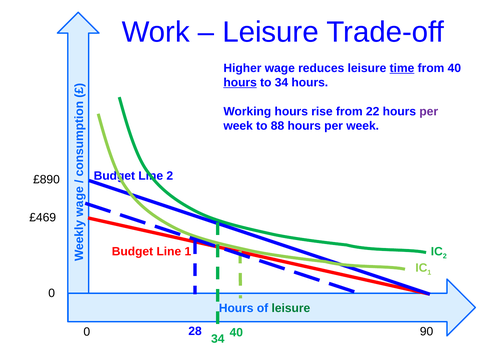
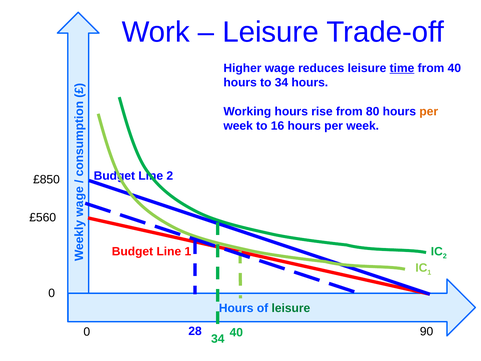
hours underline: present -> none (240, 82)
22: 22 -> 80 (373, 111)
per colour: purple -> orange (429, 111)
88: 88 -> 16 (277, 126)
£890: £890 -> £850 (46, 179)
£469: £469 -> £560 (43, 217)
